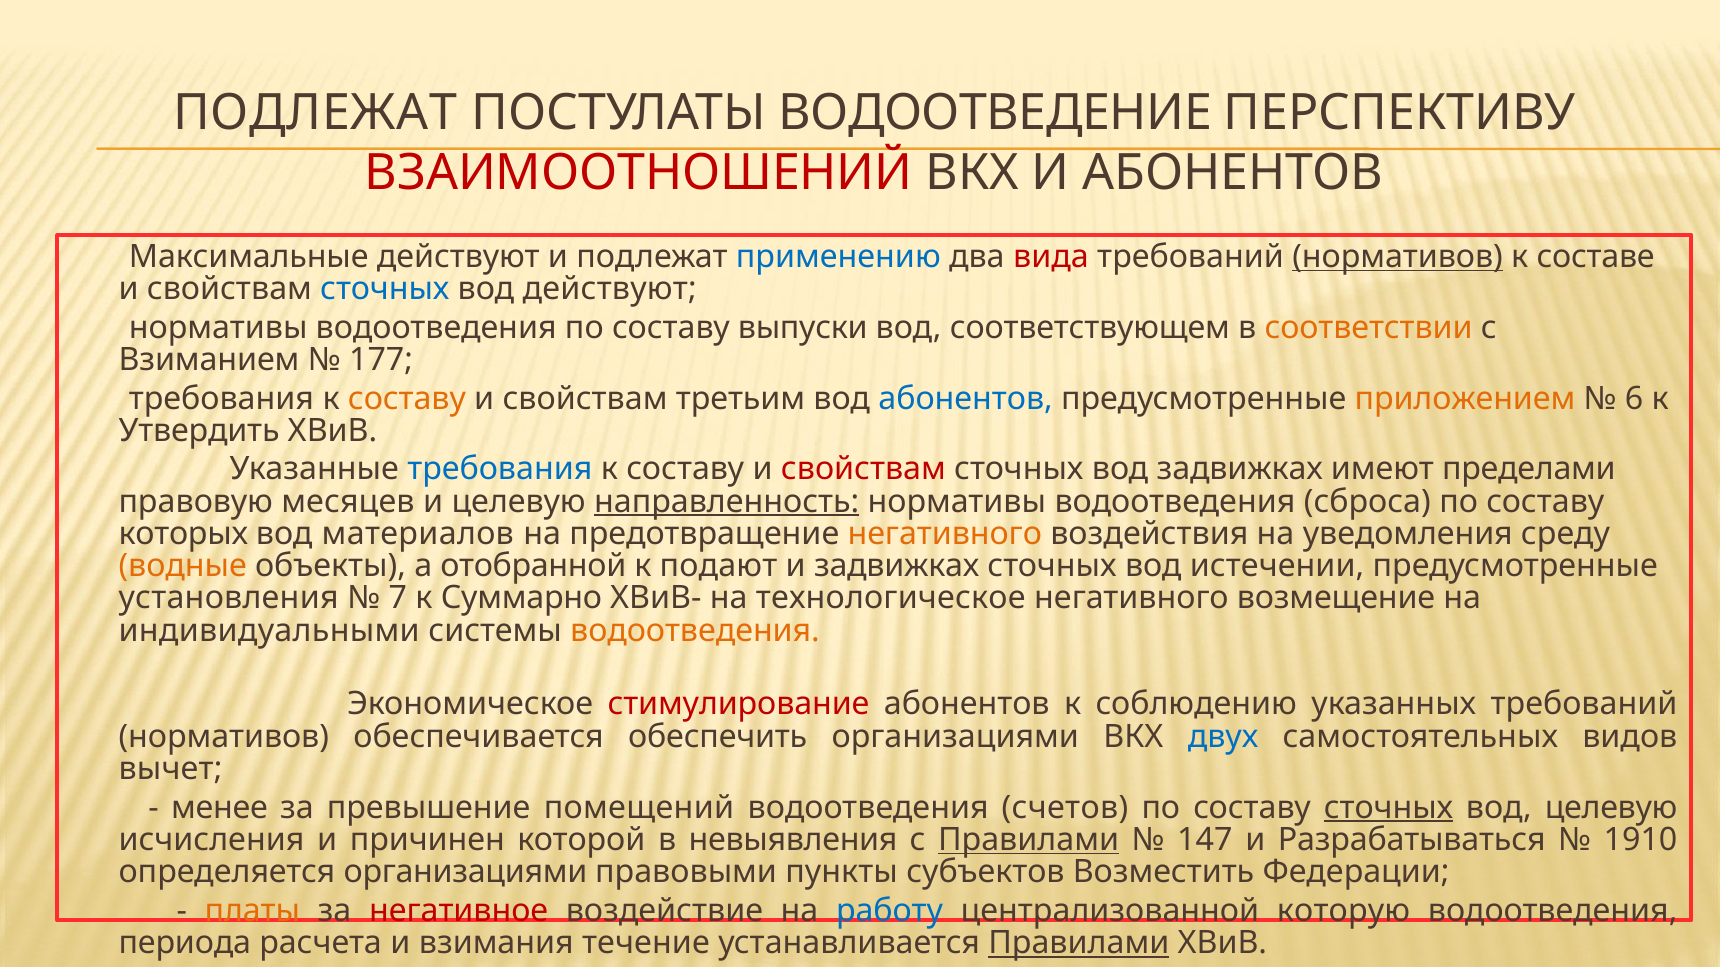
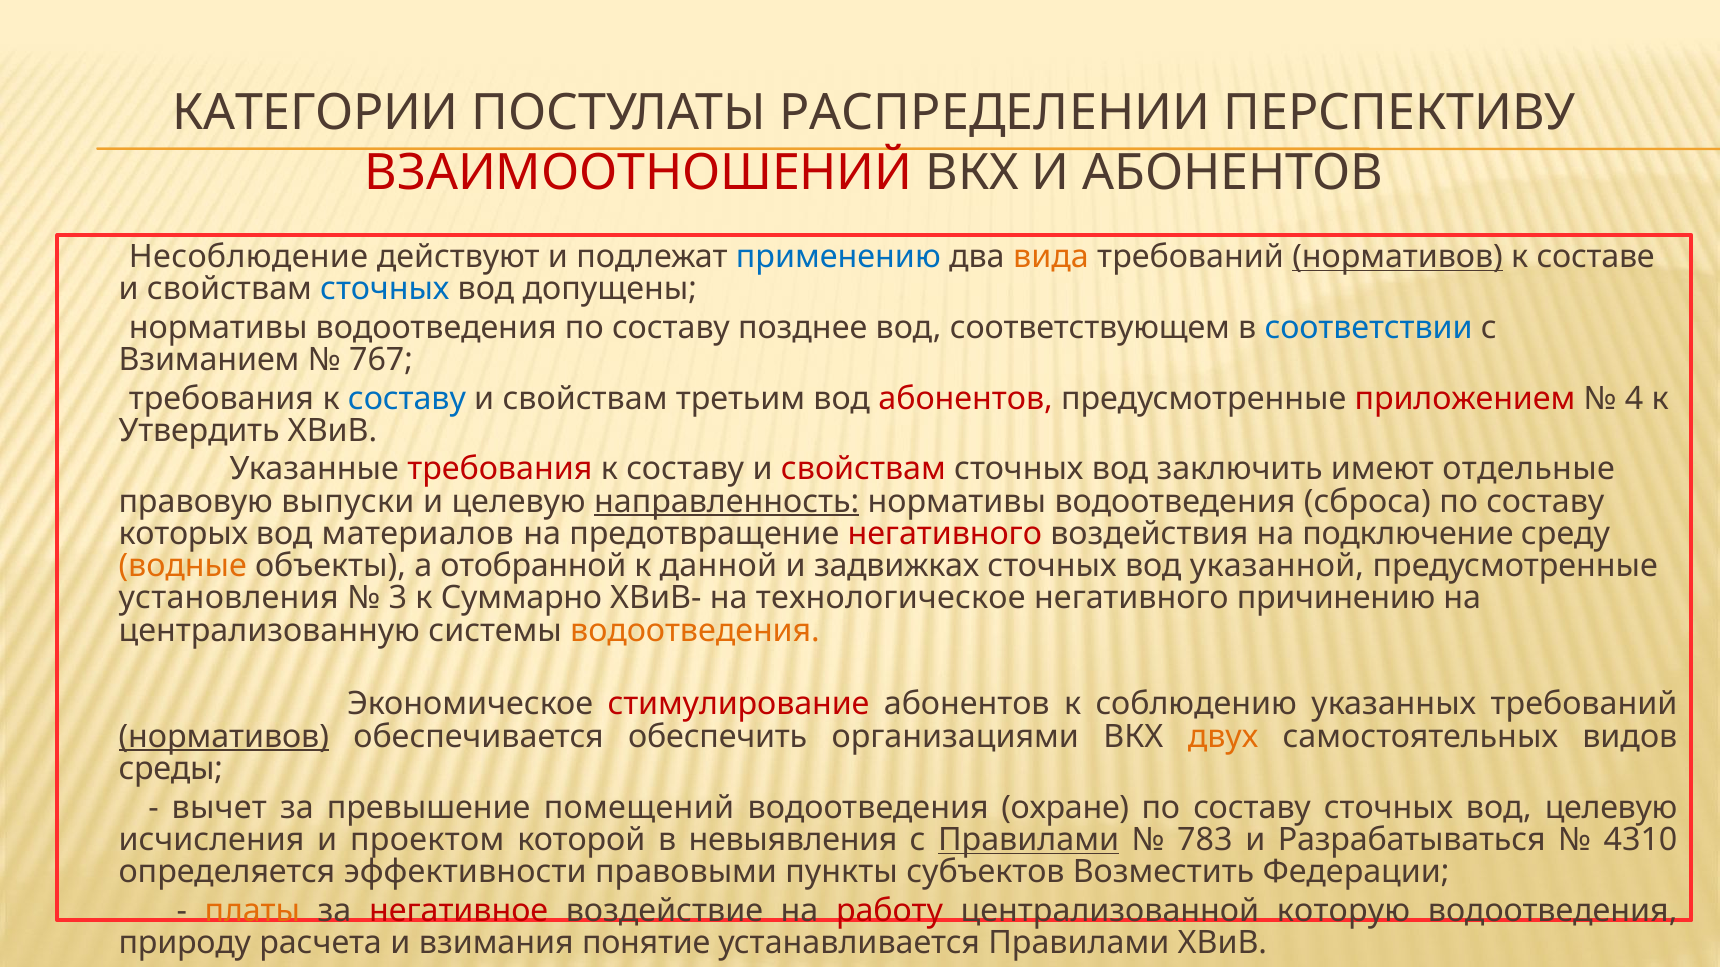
ПОДЛЕЖАТ: ПОДЛЕЖАТ -> КАТЕГОРИИ (316, 113)
ВОДООТВЕДЕНИЕ: ВОДООТВЕДЕНИЕ -> РАСПРЕДЕЛЕНИИ (995, 113)
Максимальные: Максимальные -> Несоблюдение (249, 257)
вида colour: red -> orange (1051, 257)
вод действуют: действуют -> допущены (610, 289)
выпуски: выпуски -> позднее (803, 328)
соответствии colour: orange -> blue (1369, 328)
177: 177 -> 767 (381, 360)
составу colour: orange -> blue (407, 399)
абонентов colour: blue -> red (966, 399)
приложением colour: orange -> red (1465, 399)
6: 6 -> 4 (1634, 399)
требования colour: blue -> red (500, 470)
вод задвижках: задвижках -> заключить (1240, 470)
пределами: пределами -> отдельные (1529, 470)
месяцев: месяцев -> выпуски (348, 502)
негативного colour: orange -> red (945, 534)
уведомления: уведомления -> подключение (1408, 534)
подают: подают -> данной (718, 566)
истечении: истечении -> указанной (1277, 566)
7: 7 -> 3 (398, 599)
возмещение: возмещение -> причинению (1336, 599)
индивидуальными: индивидуальными -> централизованную (269, 631)
нормативов underline: none -> present (224, 737)
двух colour: blue -> orange (1223, 737)
вычет: вычет -> среды (171, 769)
менее: менее -> вычет (219, 808)
счетов: счетов -> охране (1065, 808)
сточных underline: present -> none (1389, 808)
причинен: причинен -> проектом (427, 840)
147: 147 -> 783 (1205, 840)
1910: 1910 -> 4310 (1641, 840)
определяется организациями: организациями -> эффективности (465, 872)
работу colour: blue -> red (890, 911)
периода: периода -> природу (185, 943)
течение: течение -> понятие (646, 943)
Правилами underline: present -> none (1079, 943)
